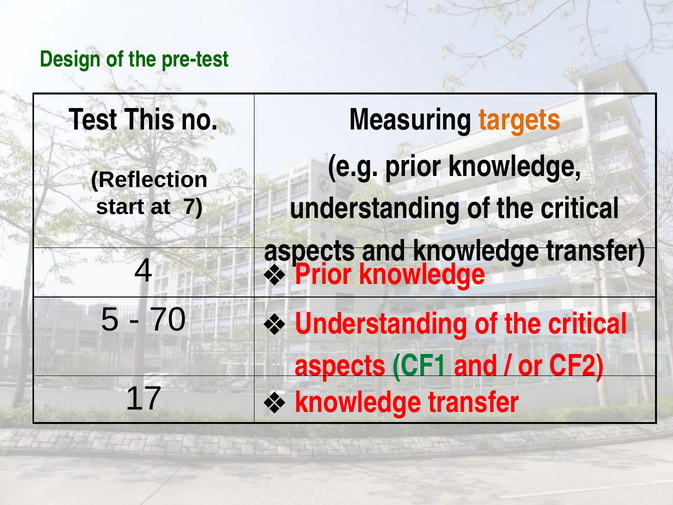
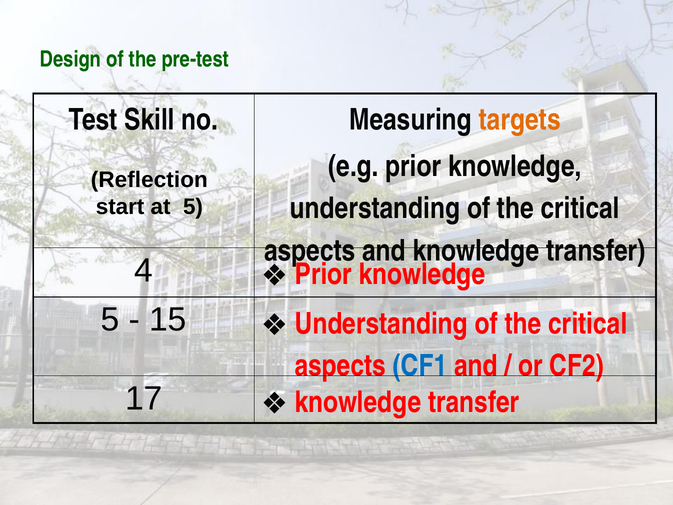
This: This -> Skill (149, 120)
at 7: 7 -> 5 (193, 207)
70: 70 -> 15 (168, 320)
CF1 colour: green -> blue (420, 366)
